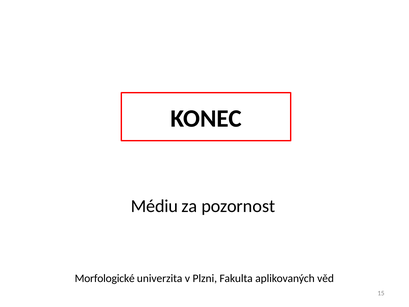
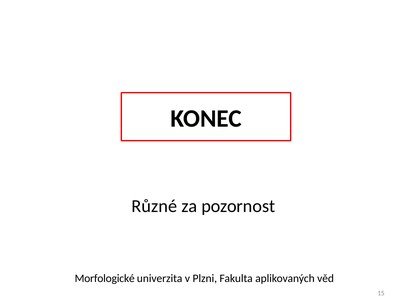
Médiu: Médiu -> Různé (154, 206)
